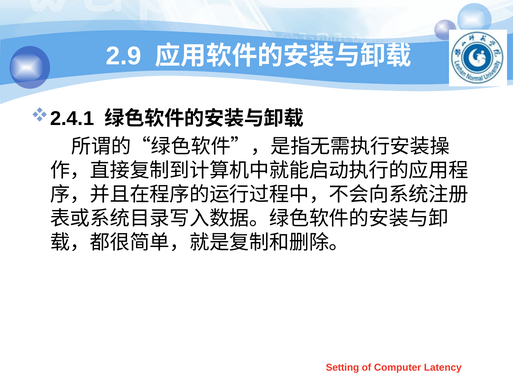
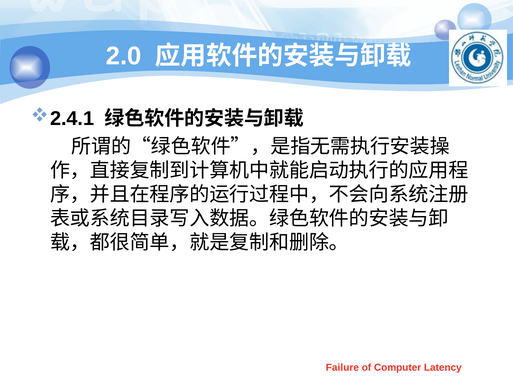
2.9: 2.9 -> 2.0 (124, 56)
Setting: Setting -> Failure (342, 367)
